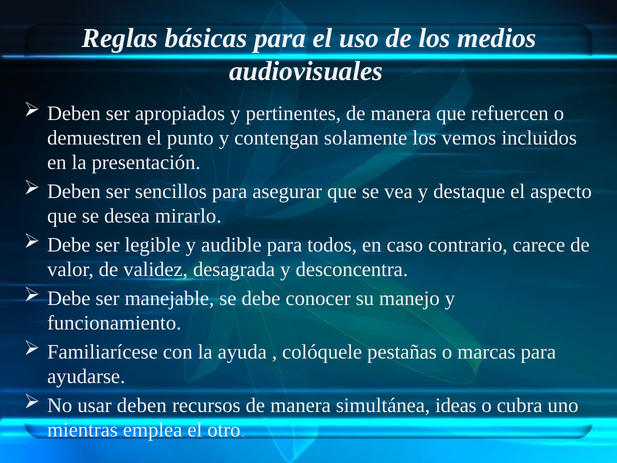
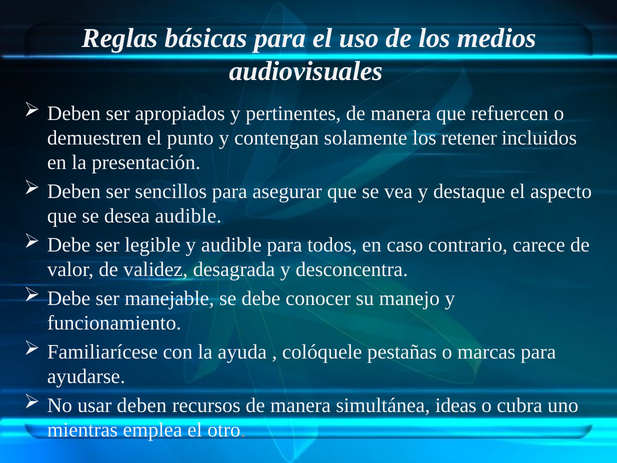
vemos: vemos -> retener (469, 138)
desea mirarlo: mirarlo -> audible (188, 216)
